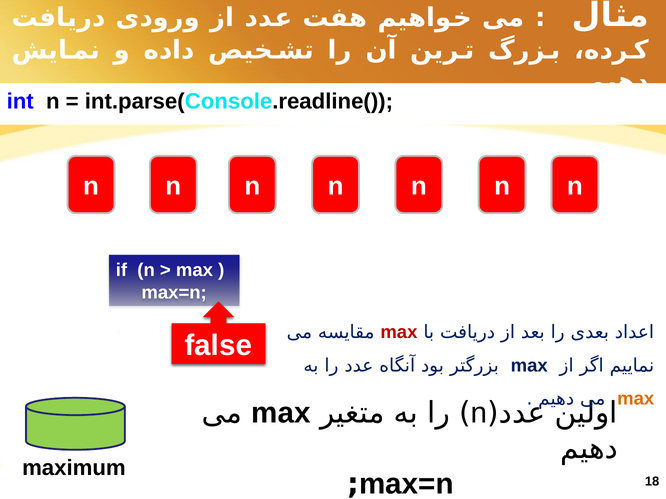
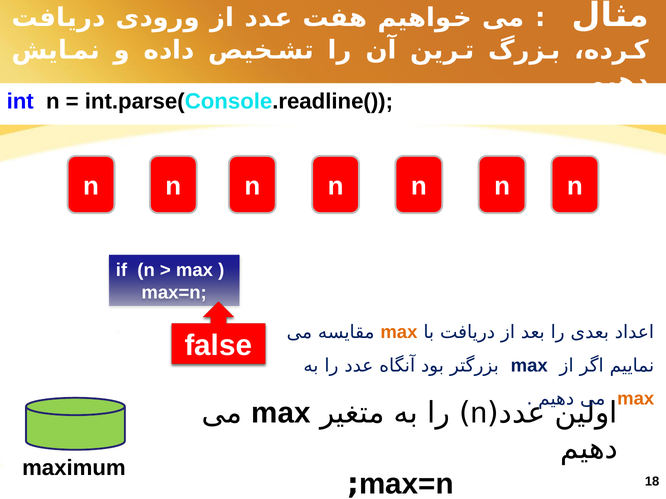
max colour: red -> orange (399, 333)
